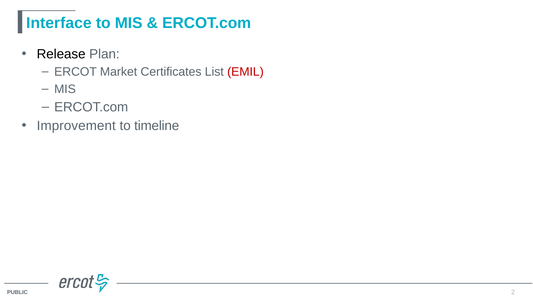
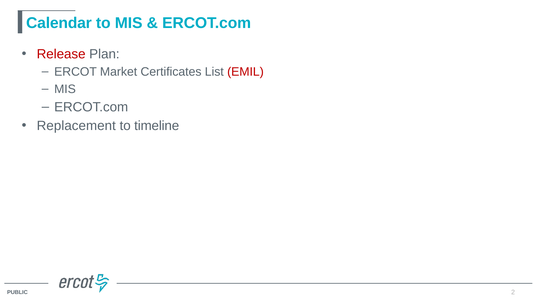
Interface: Interface -> Calendar (59, 23)
Release colour: black -> red (61, 54)
Improvement: Improvement -> Replacement (76, 126)
